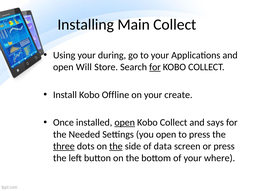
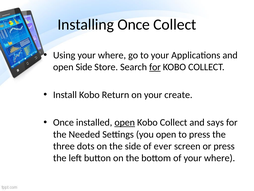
Installing Main: Main -> Once (134, 25)
Using your during: during -> where (112, 55)
open Will: Will -> Side (84, 67)
Offline: Offline -> Return (116, 95)
three underline: present -> none (64, 146)
the underline: present -> none (116, 146)
data: data -> ever (163, 146)
